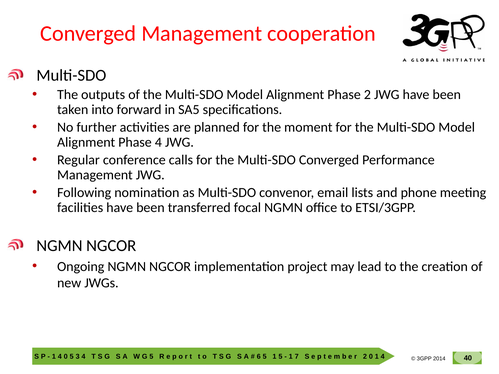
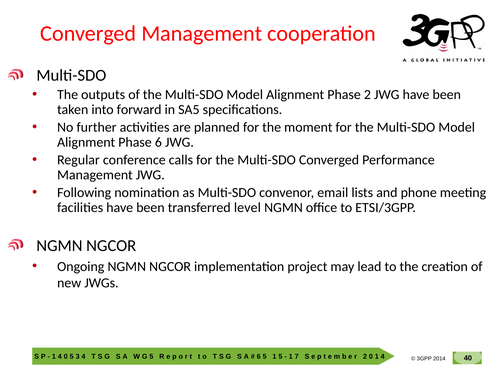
Phase 4: 4 -> 6 (158, 142)
focal: focal -> level (247, 208)
